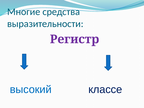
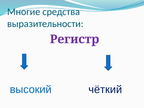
классе: классе -> чёткий (105, 90)
